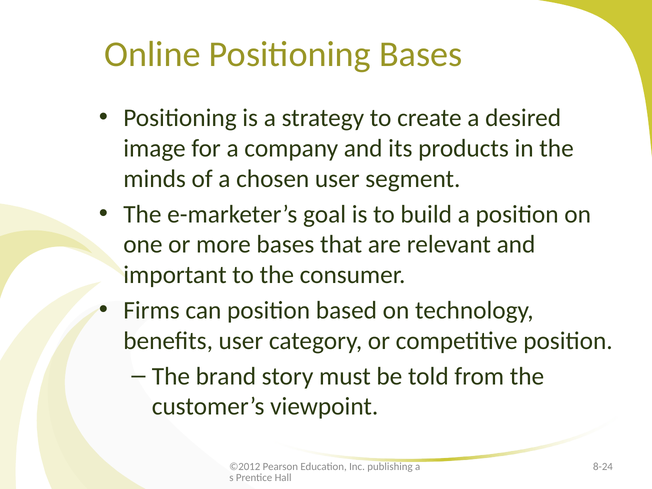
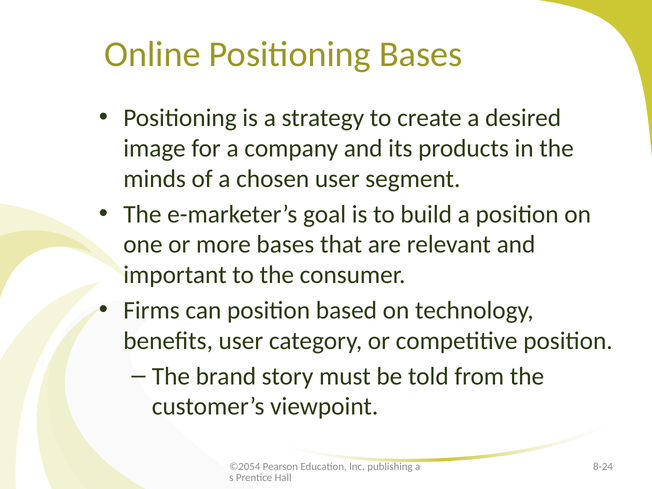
©2012: ©2012 -> ©2054 (245, 467)
